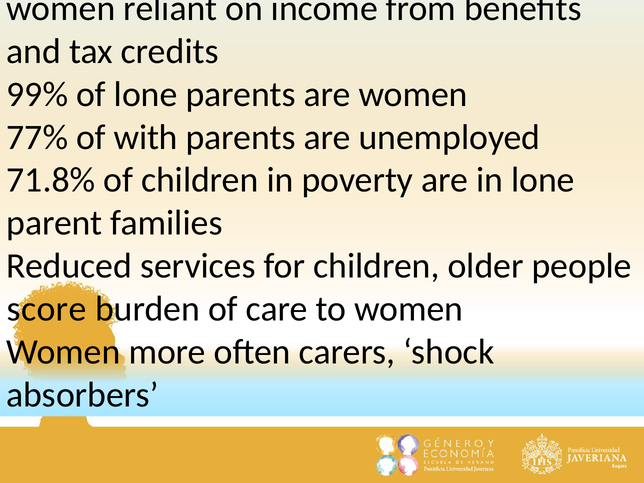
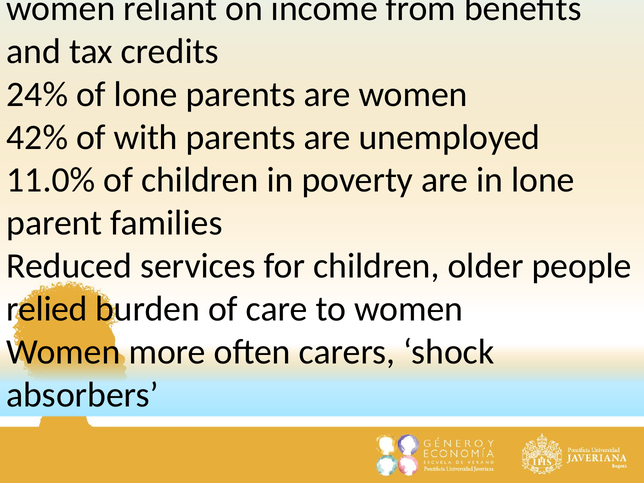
99%: 99% -> 24% (37, 94)
77%: 77% -> 42% (37, 137)
71.8%: 71.8% -> 11.0% (51, 180)
score: score -> relied (47, 309)
